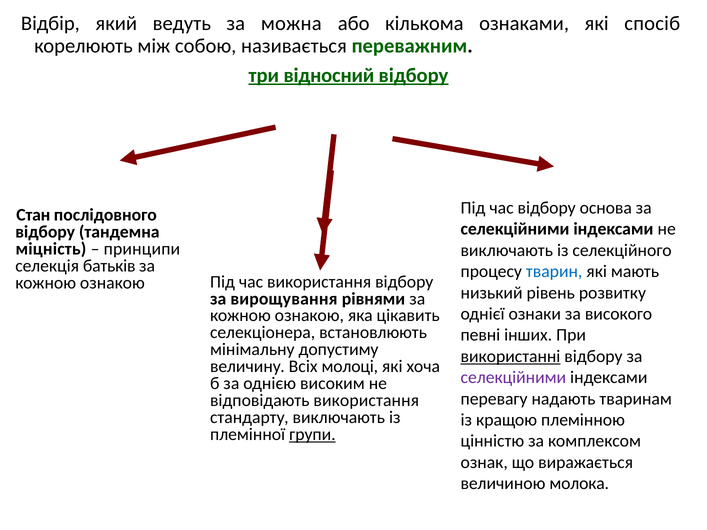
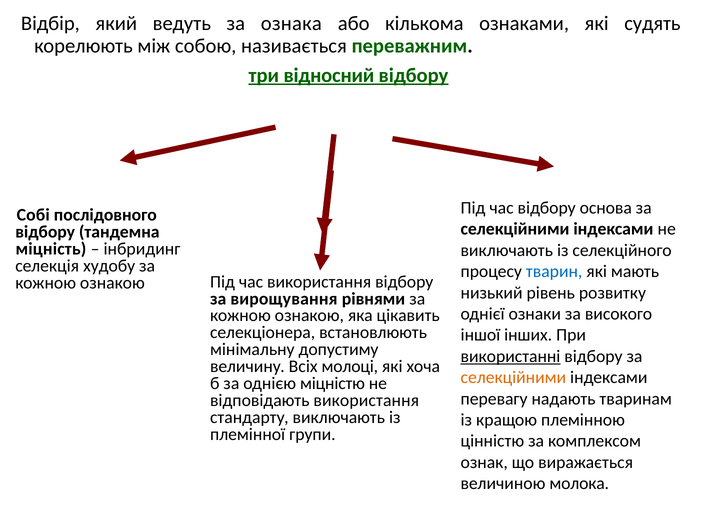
можна: можна -> ознака (291, 24)
спосіб: спосіб -> судять (652, 24)
Стан: Стан -> Собі (33, 215)
принципи: принципи -> інбридинг (142, 249)
батьків: батьків -> худобу (109, 266)
певні: певні -> іншої (480, 335)
селекційними colour: purple -> orange (513, 378)
високим: високим -> міцністю (333, 384)
групи underline: present -> none (312, 435)
